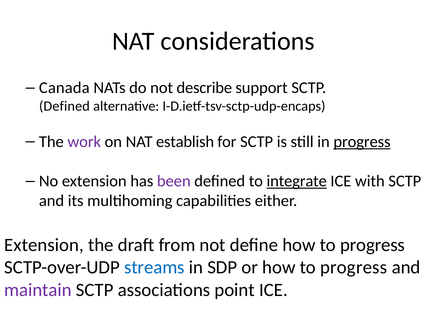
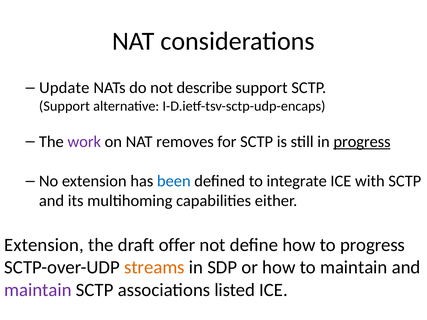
Canada: Canada -> Update (64, 88)
Defined: Defined -> Support (64, 106)
establish: establish -> removes (185, 142)
been colour: purple -> blue (174, 181)
integrate underline: present -> none (297, 181)
from: from -> offer (177, 245)
streams colour: blue -> orange (154, 268)
or how to progress: progress -> maintain (354, 268)
point: point -> listed (235, 290)
